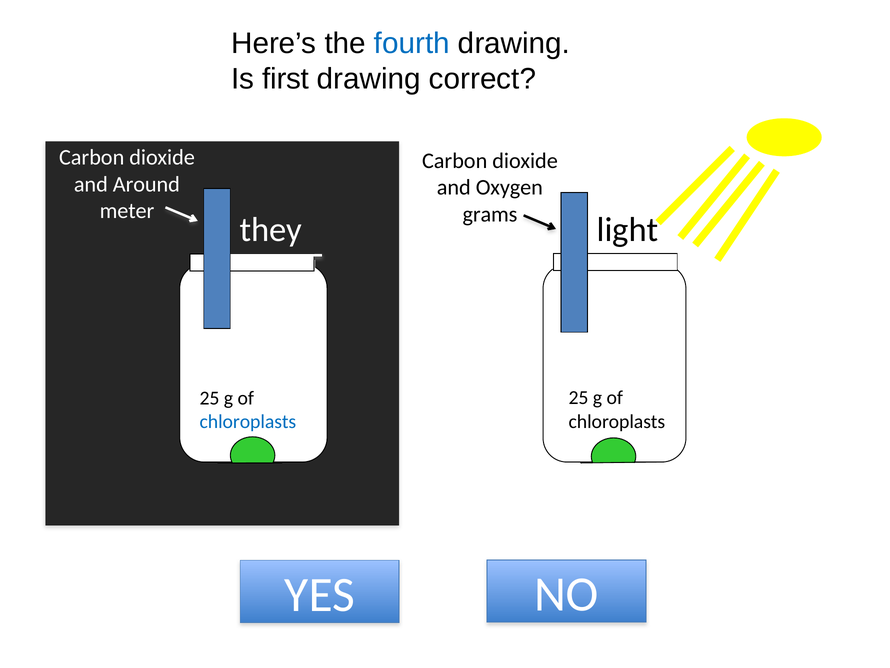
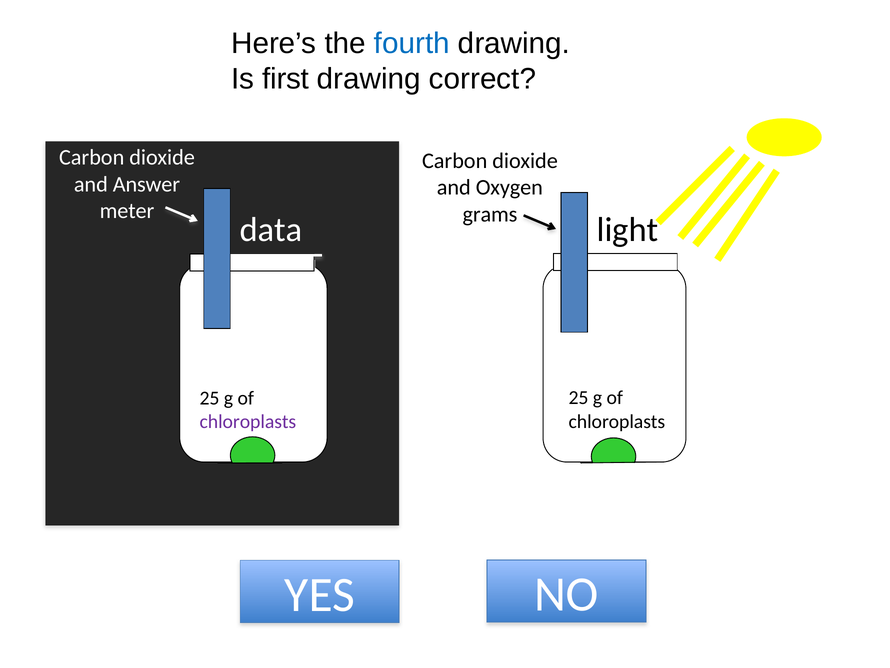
Around: Around -> Answer (146, 184)
they: they -> data (271, 230)
chloroplasts colour: blue -> purple (248, 422)
